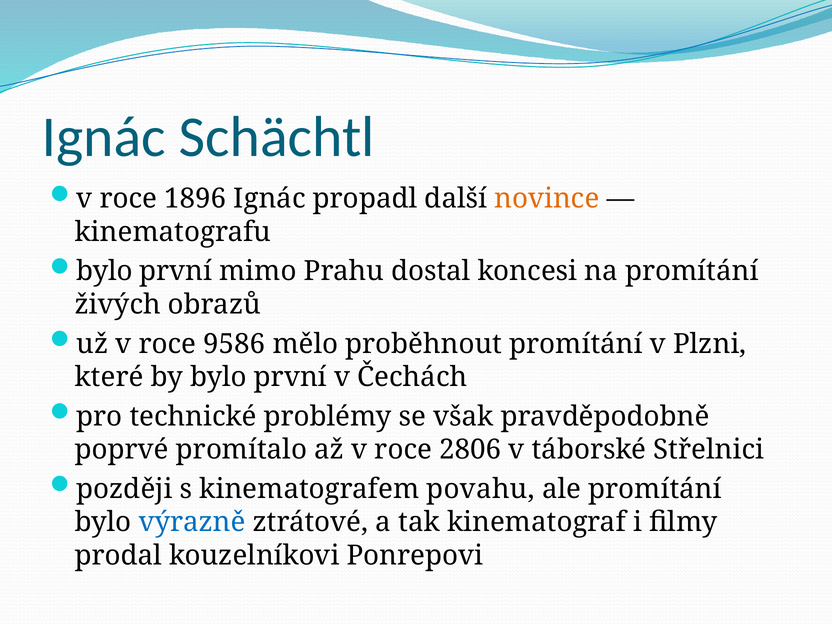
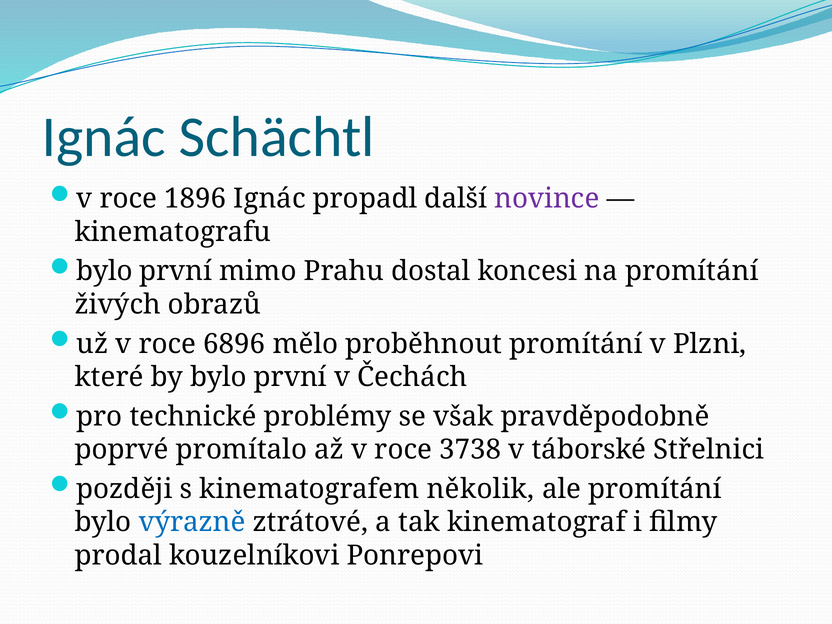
novince colour: orange -> purple (547, 199)
9586: 9586 -> 6896 (234, 344)
2806: 2806 -> 3738 (470, 450)
povahu: povahu -> několik (481, 489)
